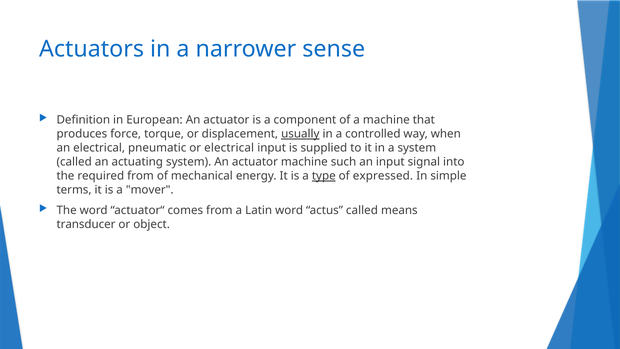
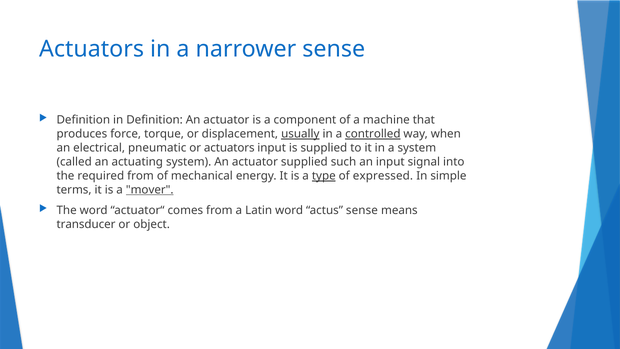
in European: European -> Definition (155, 120)
controlled underline: none -> present (373, 134)
or electrical: electrical -> actuators (229, 148)
actuator machine: machine -> supplied (304, 162)
mover underline: none -> present (150, 190)
actus called: called -> sense (362, 210)
